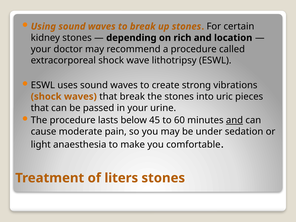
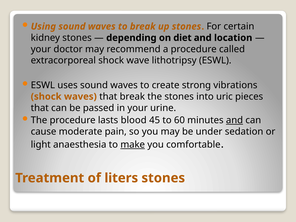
rich: rich -> diet (182, 38)
below: below -> blood (134, 120)
make underline: none -> present (133, 145)
